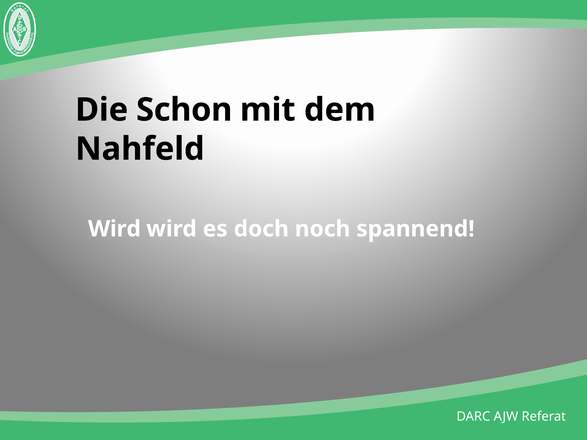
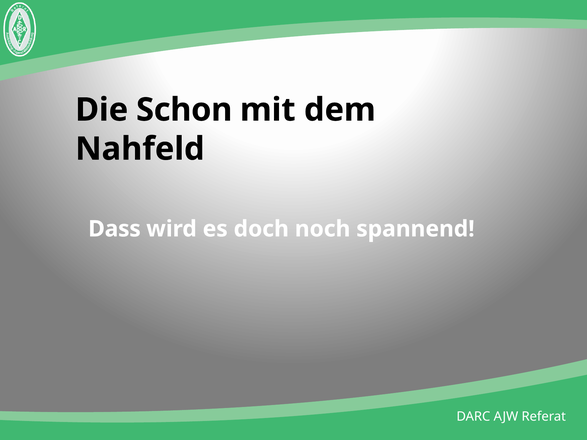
Wird: Wird -> Dass (114, 229)
